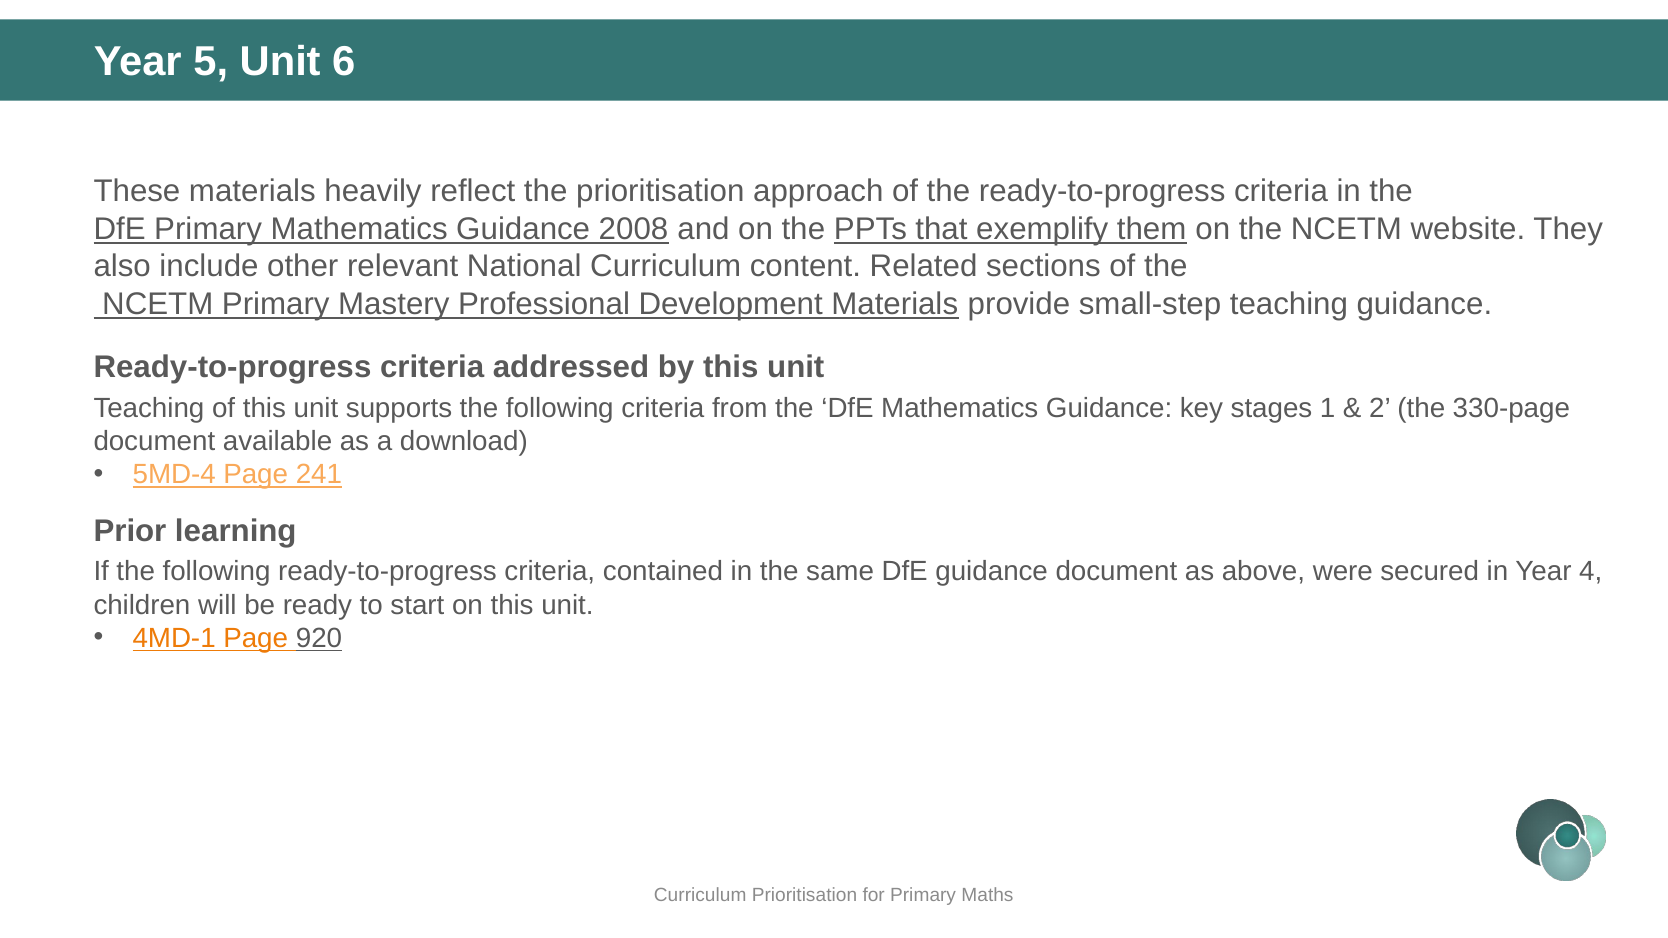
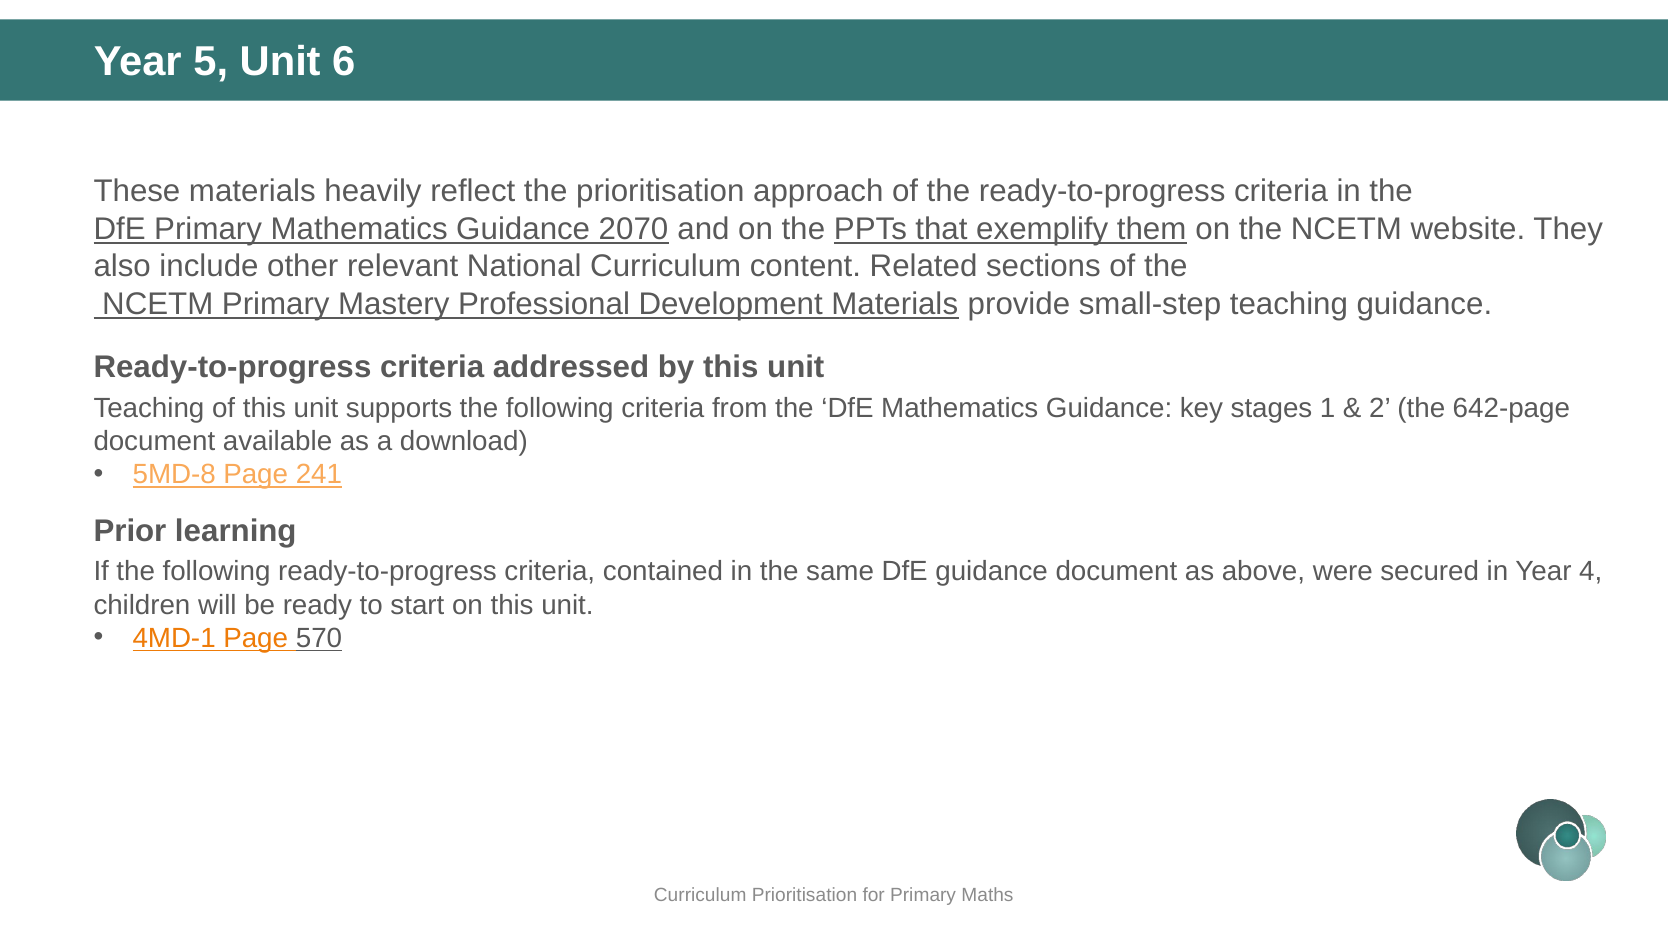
2008: 2008 -> 2070 (634, 229)
330-page: 330-page -> 642-page (1511, 408)
5MD-4: 5MD-4 -> 5MD-8 (174, 475)
920: 920 -> 570 (319, 638)
